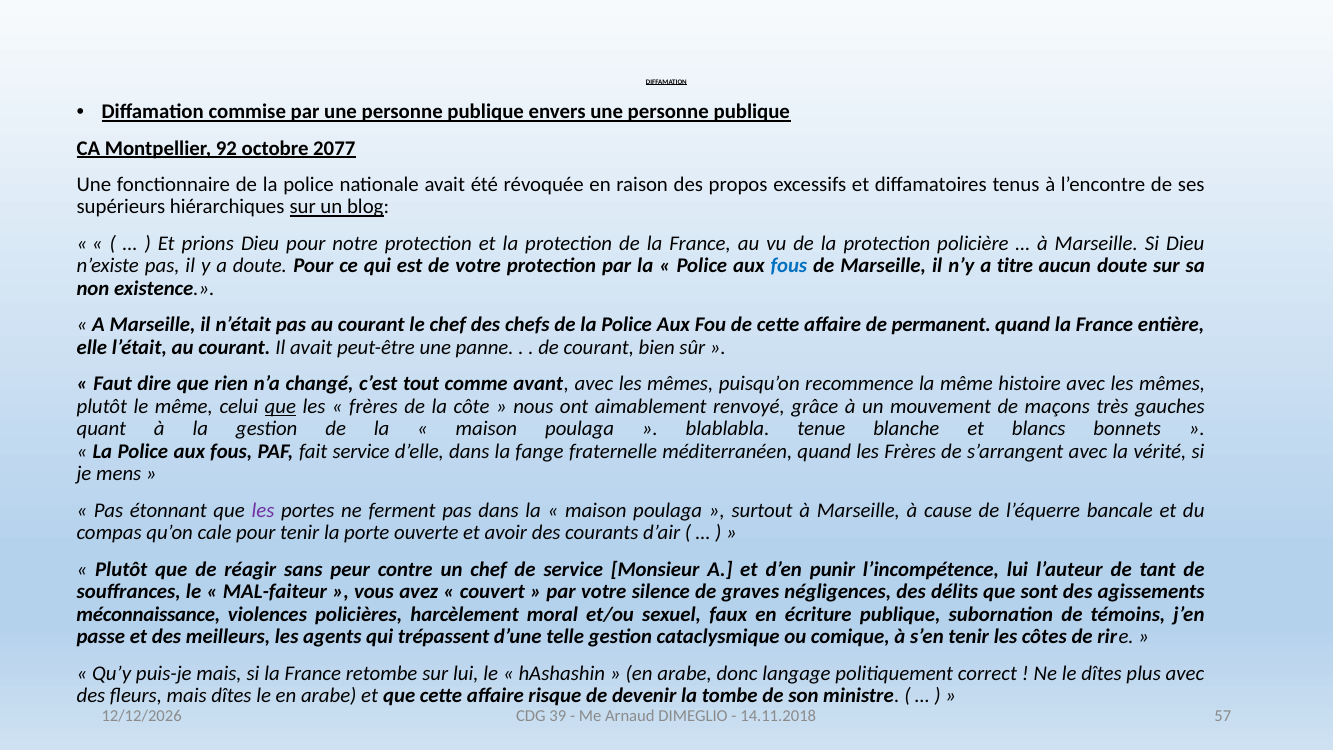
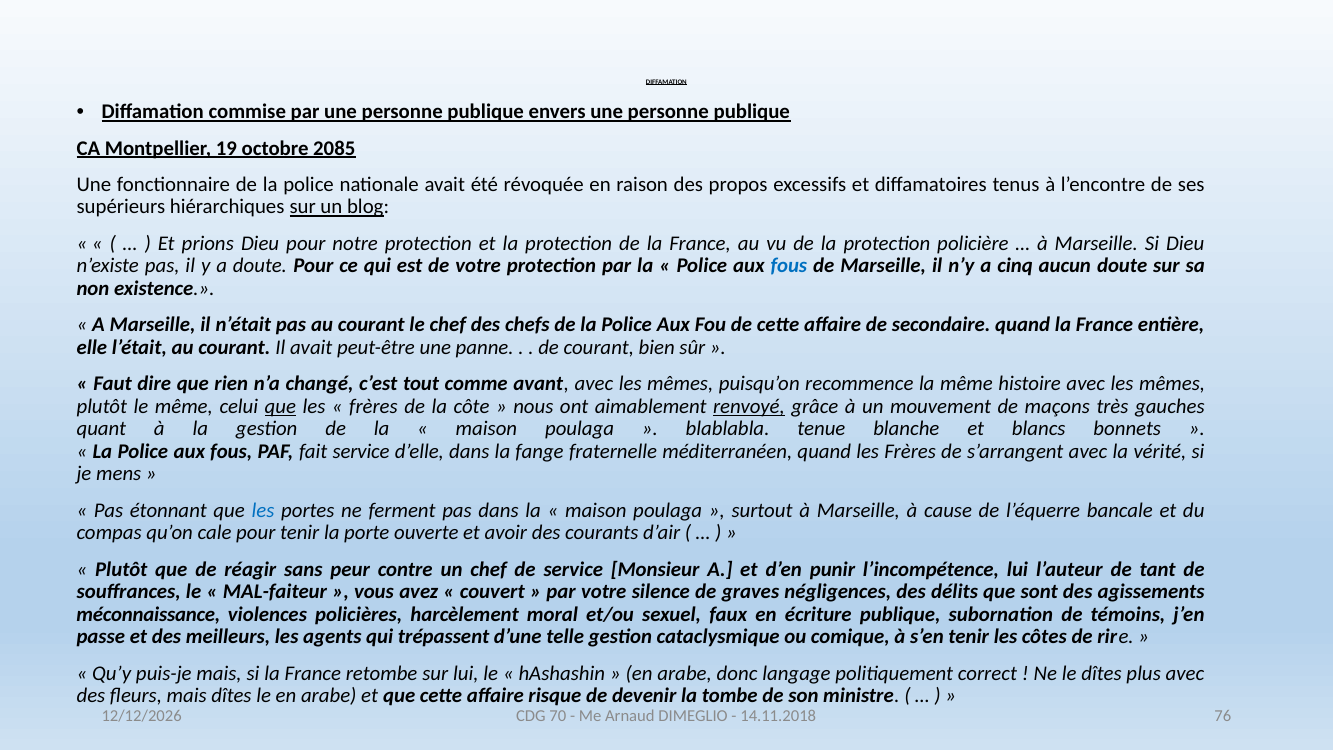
92: 92 -> 19 (226, 148)
2077: 2077 -> 2085 (334, 148)
titre: titre -> cinq (1015, 266)
permanent: permanent -> secondaire (941, 325)
renvoyé underline: none -> present (749, 406)
les colour: purple -> blue (263, 510)
39: 39 -> 70 (558, 716)
57: 57 -> 76 (1223, 716)
